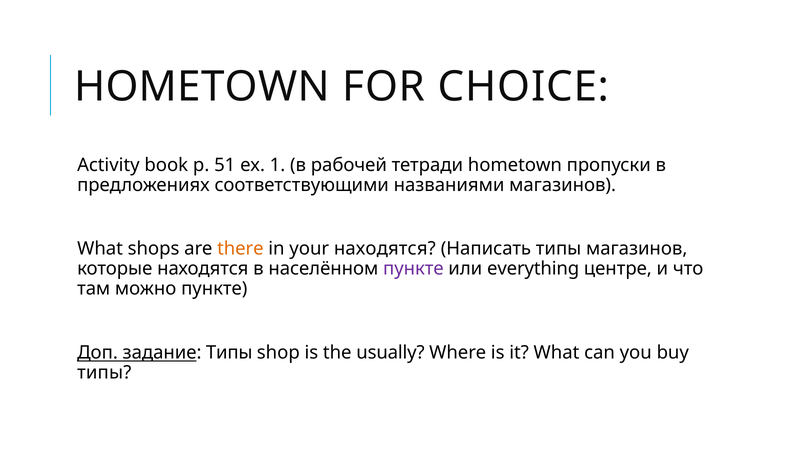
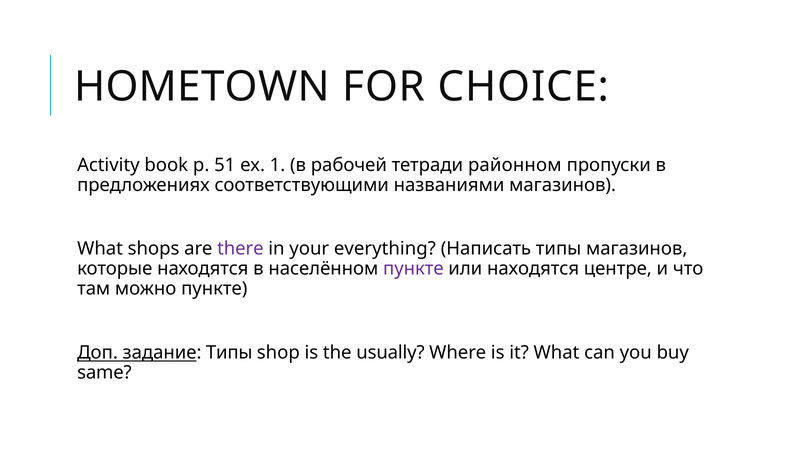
тетради hometown: hometown -> районном (515, 165)
there colour: orange -> purple (240, 249)
your находятся: находятся -> everything (385, 249)
или everything: everything -> находятся (533, 269)
типы: типы -> same (104, 372)
